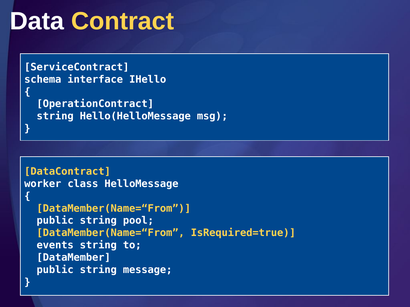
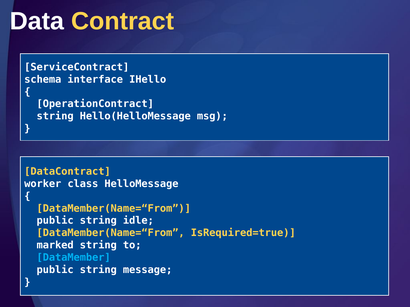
pool: pool -> idle (138, 221)
events: events -> marked (55, 246)
DataMember colour: white -> light blue (74, 258)
